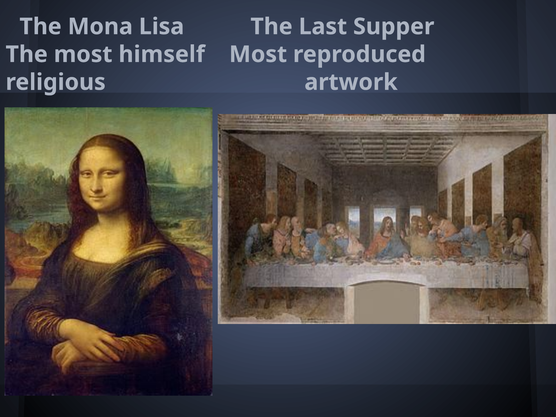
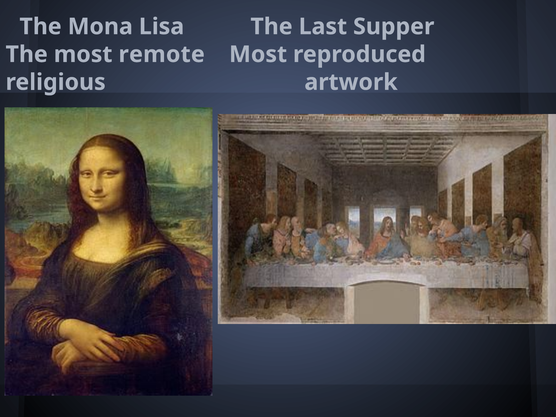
himself: himself -> remote (162, 54)
